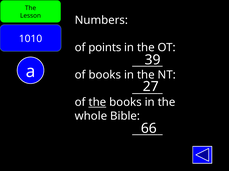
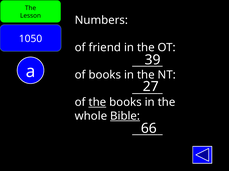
1010: 1010 -> 1050 (31, 39)
points: points -> friend (105, 48)
Bible underline: none -> present (125, 116)
